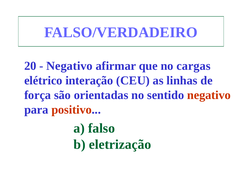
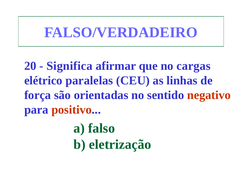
Negativo: Negativo -> Significa (69, 66)
interação: interação -> paralelas (89, 80)
